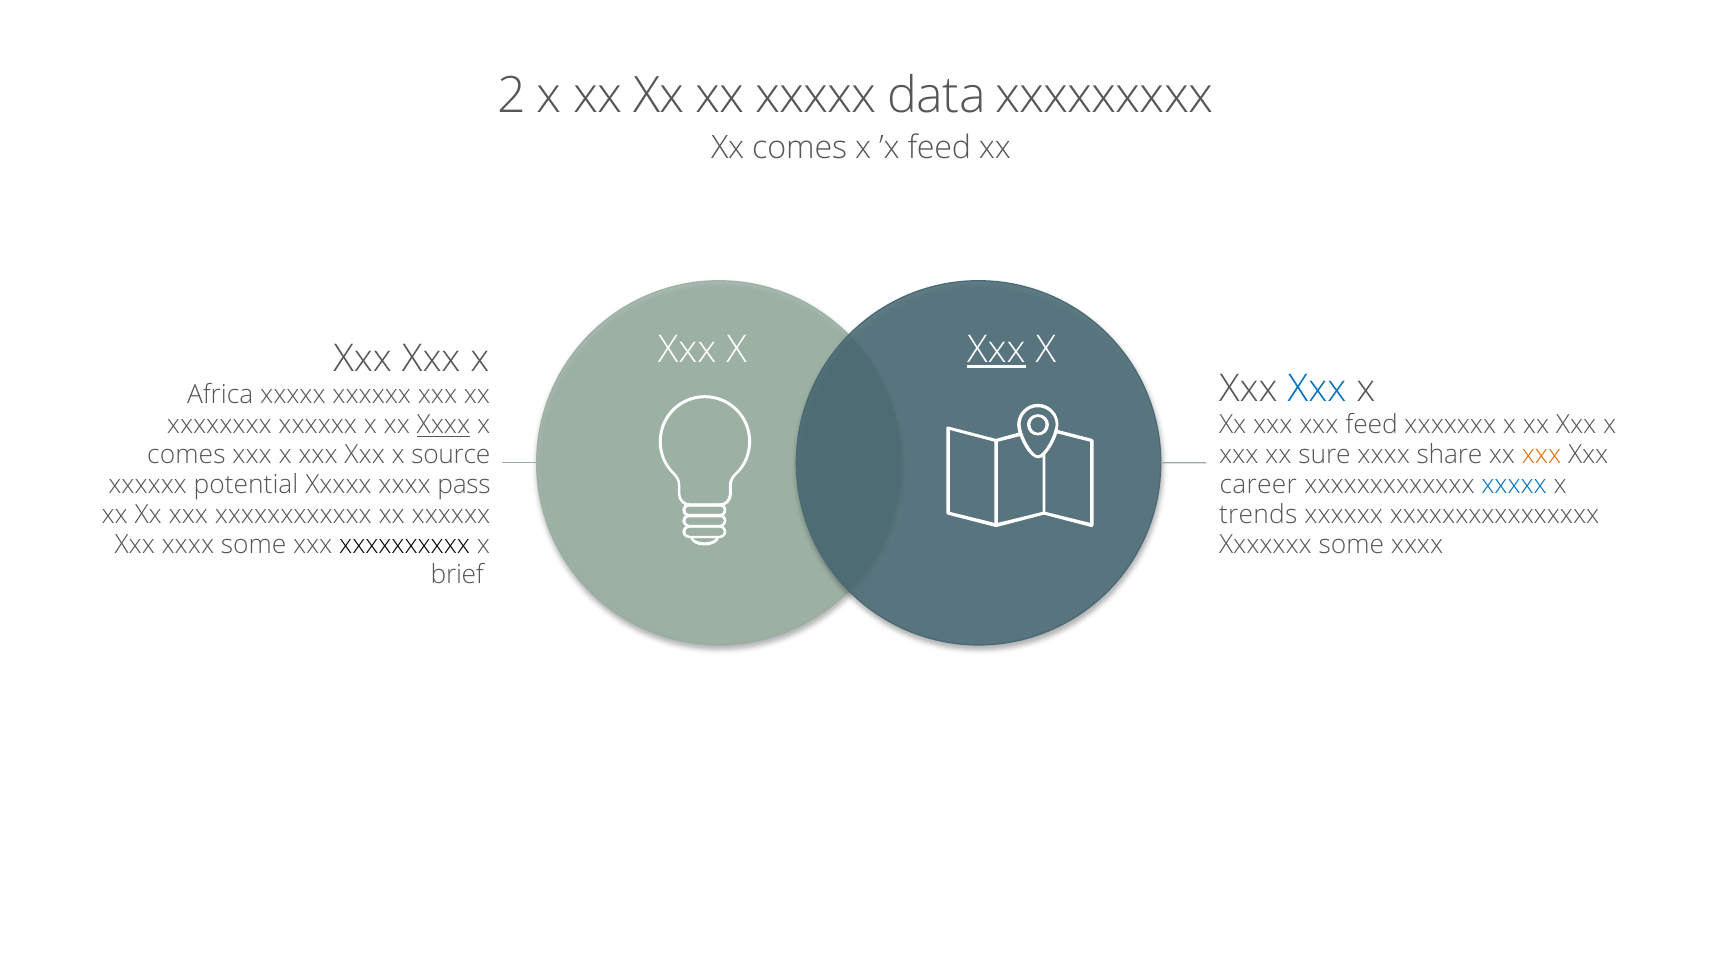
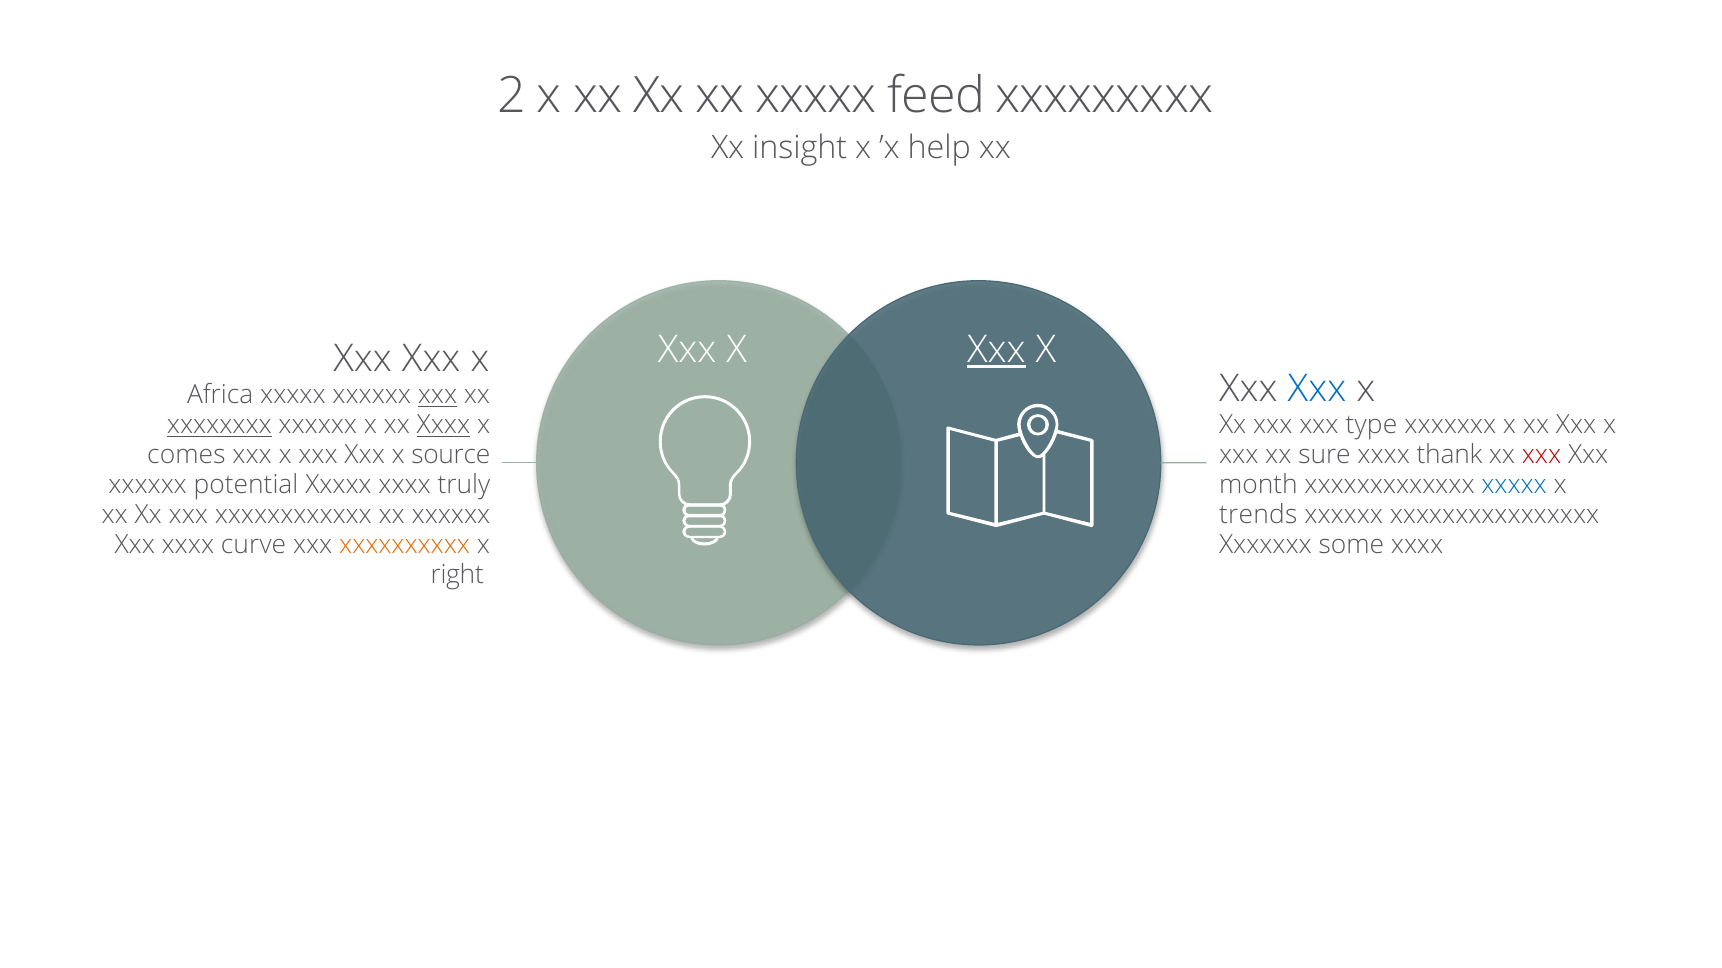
data: data -> feed (936, 96)
Xx comes: comes -> insight (800, 148)
’x feed: feed -> help (939, 148)
xxx underline: none -> present (438, 395)
xxxxxxxx underline: none -> present (219, 425)
xxx feed: feed -> type (1371, 425)
share: share -> thank (1449, 455)
xxx colour: orange -> red (1542, 455)
pass: pass -> truly (464, 485)
career: career -> month (1258, 485)
xxxx some: some -> curve (253, 545)
xxxxxxxxxx colour: black -> orange (405, 545)
brief: brief -> right (457, 575)
